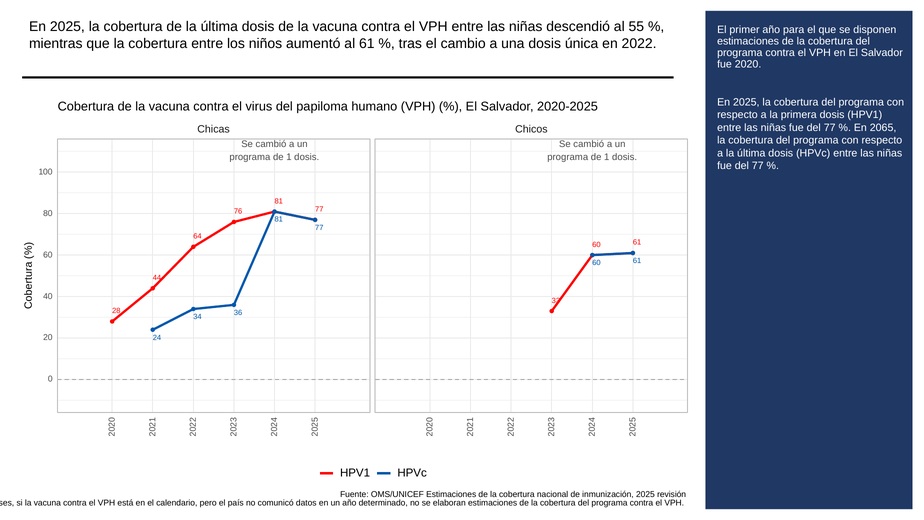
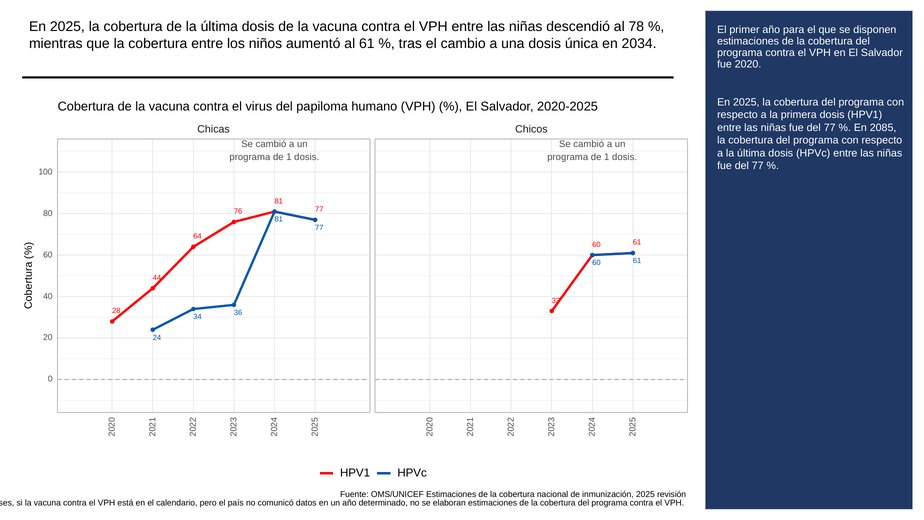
55: 55 -> 78 (636, 27)
2022: 2022 -> 2034 (639, 43)
2065: 2065 -> 2085 (883, 128)
